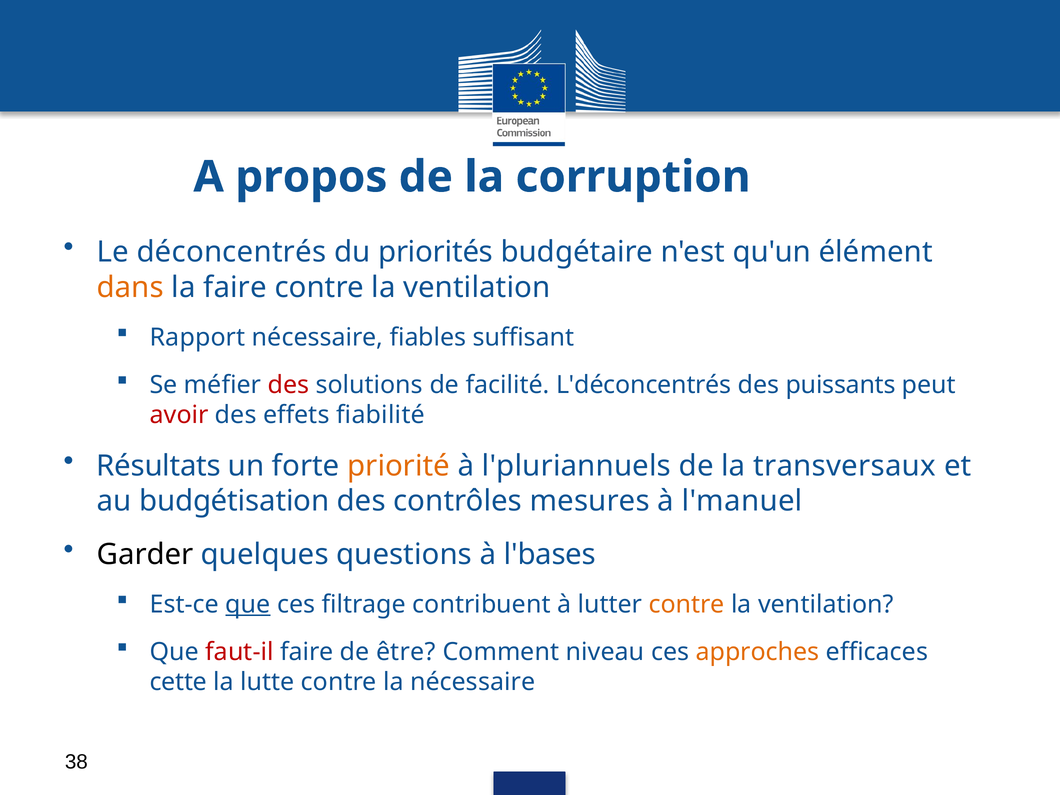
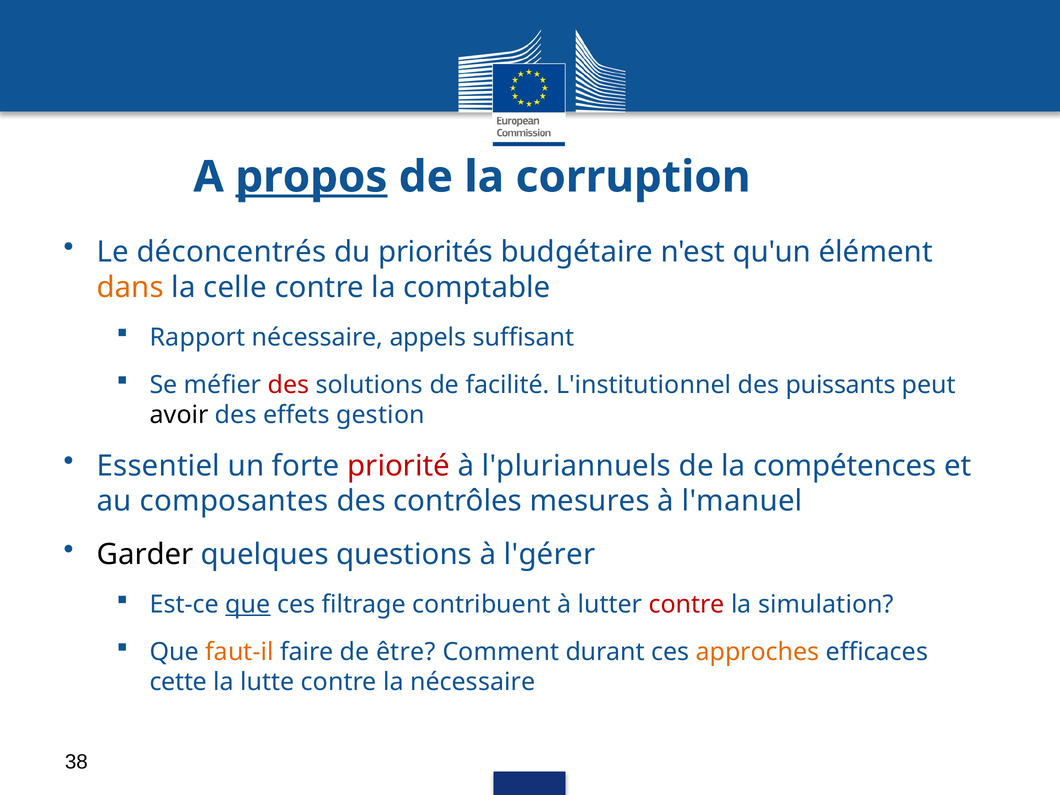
propos underline: none -> present (311, 177)
la faire: faire -> celle (235, 287)
ventilation: ventilation -> comptable (477, 287)
fiables: fiables -> appels (428, 337)
L'déconcentrés: L'déconcentrés -> L'institutionnel (644, 385)
avoir colour: red -> black (179, 415)
fiabilité: fiabilité -> gestion (380, 415)
Résultats: Résultats -> Essentiel (158, 466)
priorité colour: orange -> red (399, 466)
transversaux: transversaux -> compétences (845, 466)
budgétisation: budgétisation -> composantes (234, 501)
l'bases: l'bases -> l'gérer (550, 554)
contre colour: orange -> red (687, 604)
ventilation: ventilation -> simulation (826, 604)
faut-il colour: red -> orange (239, 652)
niveau: niveau -> durant (605, 652)
